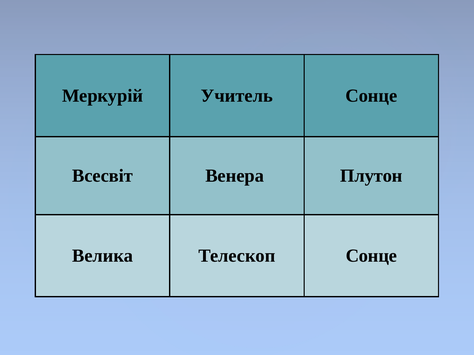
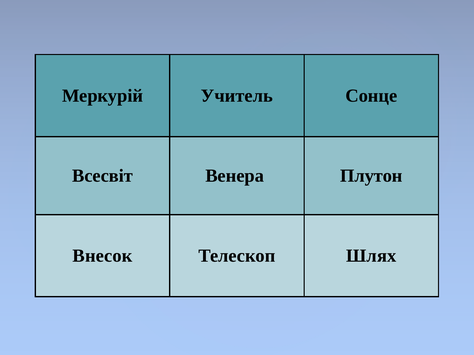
Велика: Велика -> Внесок (103, 256)
Телескоп Сонце: Сонце -> Шлях (371, 256)
